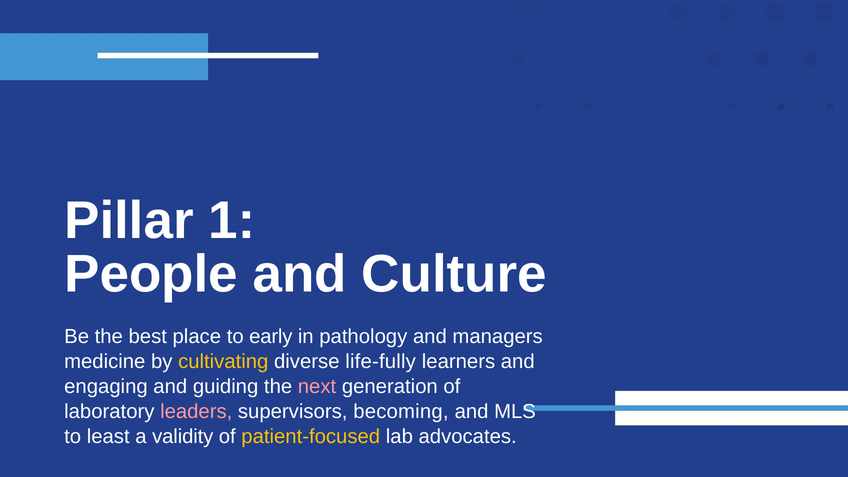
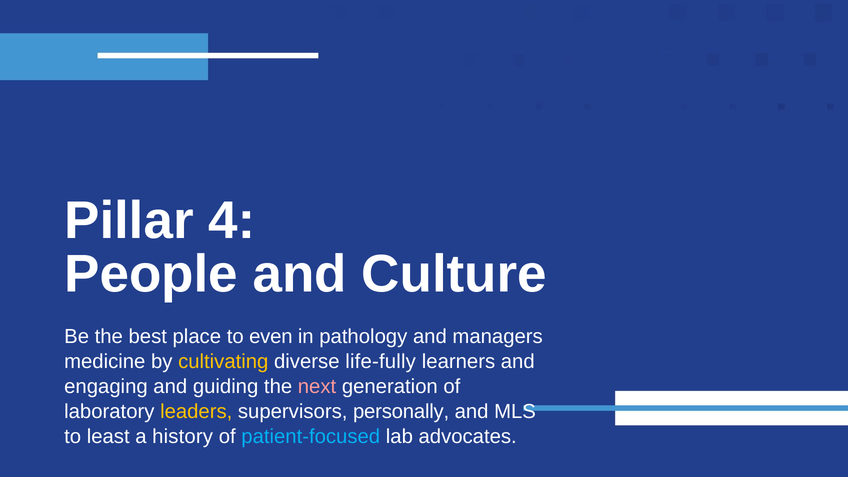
1: 1 -> 4 (232, 221)
early: early -> even (271, 336)
leaders colour: pink -> yellow (196, 412)
becoming: becoming -> personally (401, 412)
validity: validity -> history (183, 437)
patient-focused colour: yellow -> light blue (311, 437)
